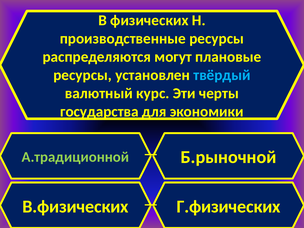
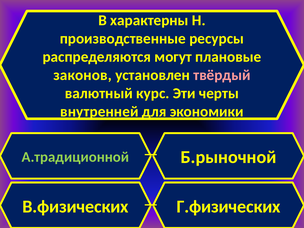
физических: физических -> характерны (149, 20)
ресурсы: ресурсы -> законов (83, 75)
твёрдый colour: light blue -> pink (222, 75)
государства: государства -> внутренней (99, 112)
